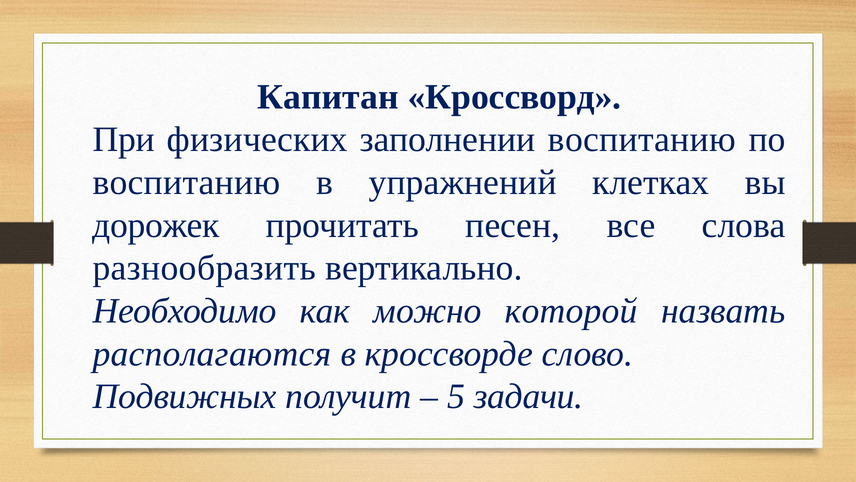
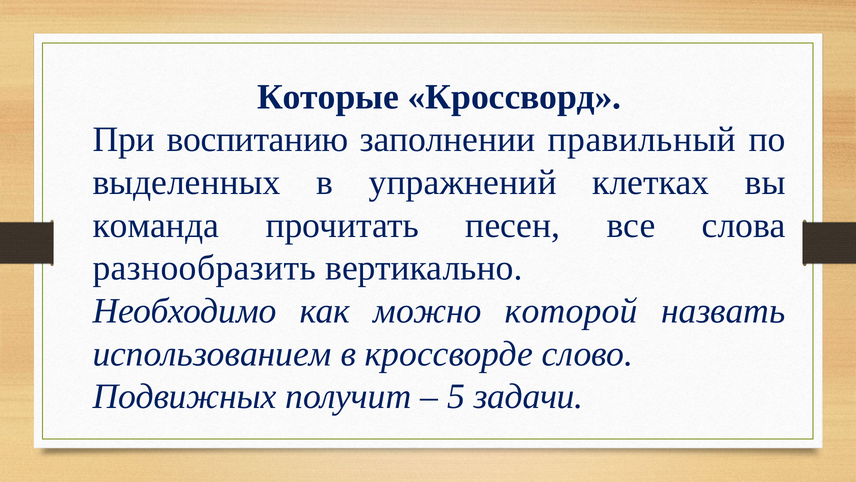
Капитан: Капитан -> Которые (328, 97)
физических: физических -> воспитанию (258, 140)
заполнении воспитанию: воспитанию -> правильный (642, 140)
воспитанию: воспитанию -> выделенных (187, 182)
дорожек: дорожек -> команда (156, 225)
располагаются: располагаются -> использованием (212, 353)
